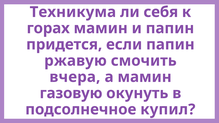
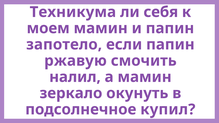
горах: горах -> моем (48, 28)
придется: придется -> запотело (64, 45)
вчера: вчера -> налил (75, 77)
газовую: газовую -> зеркало (71, 93)
